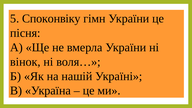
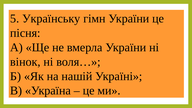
Споконвіку: Споконвіку -> Українську (51, 19)
